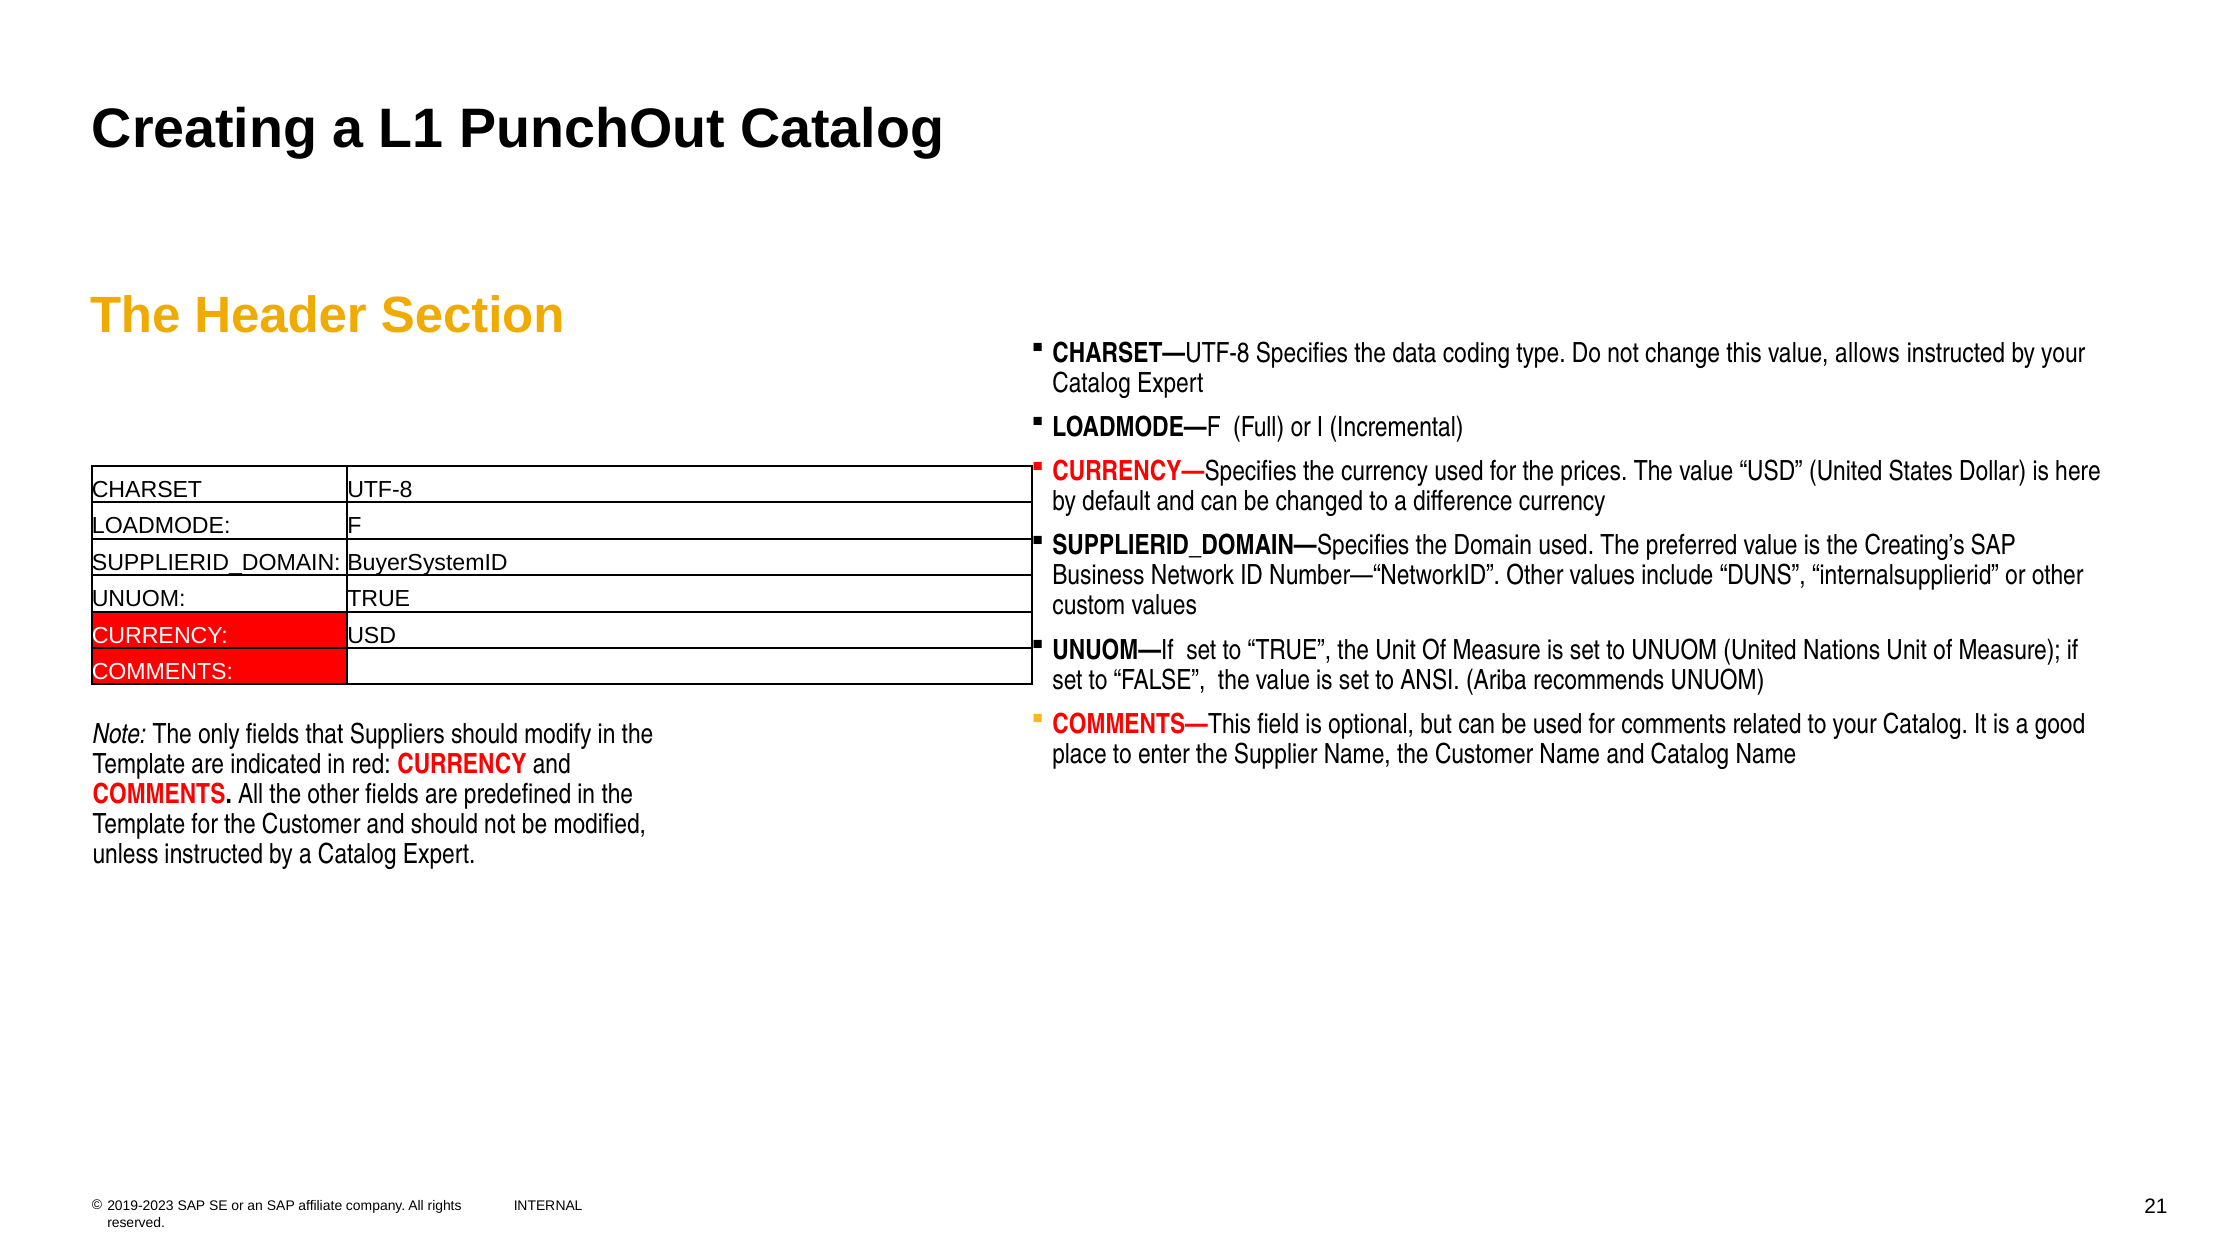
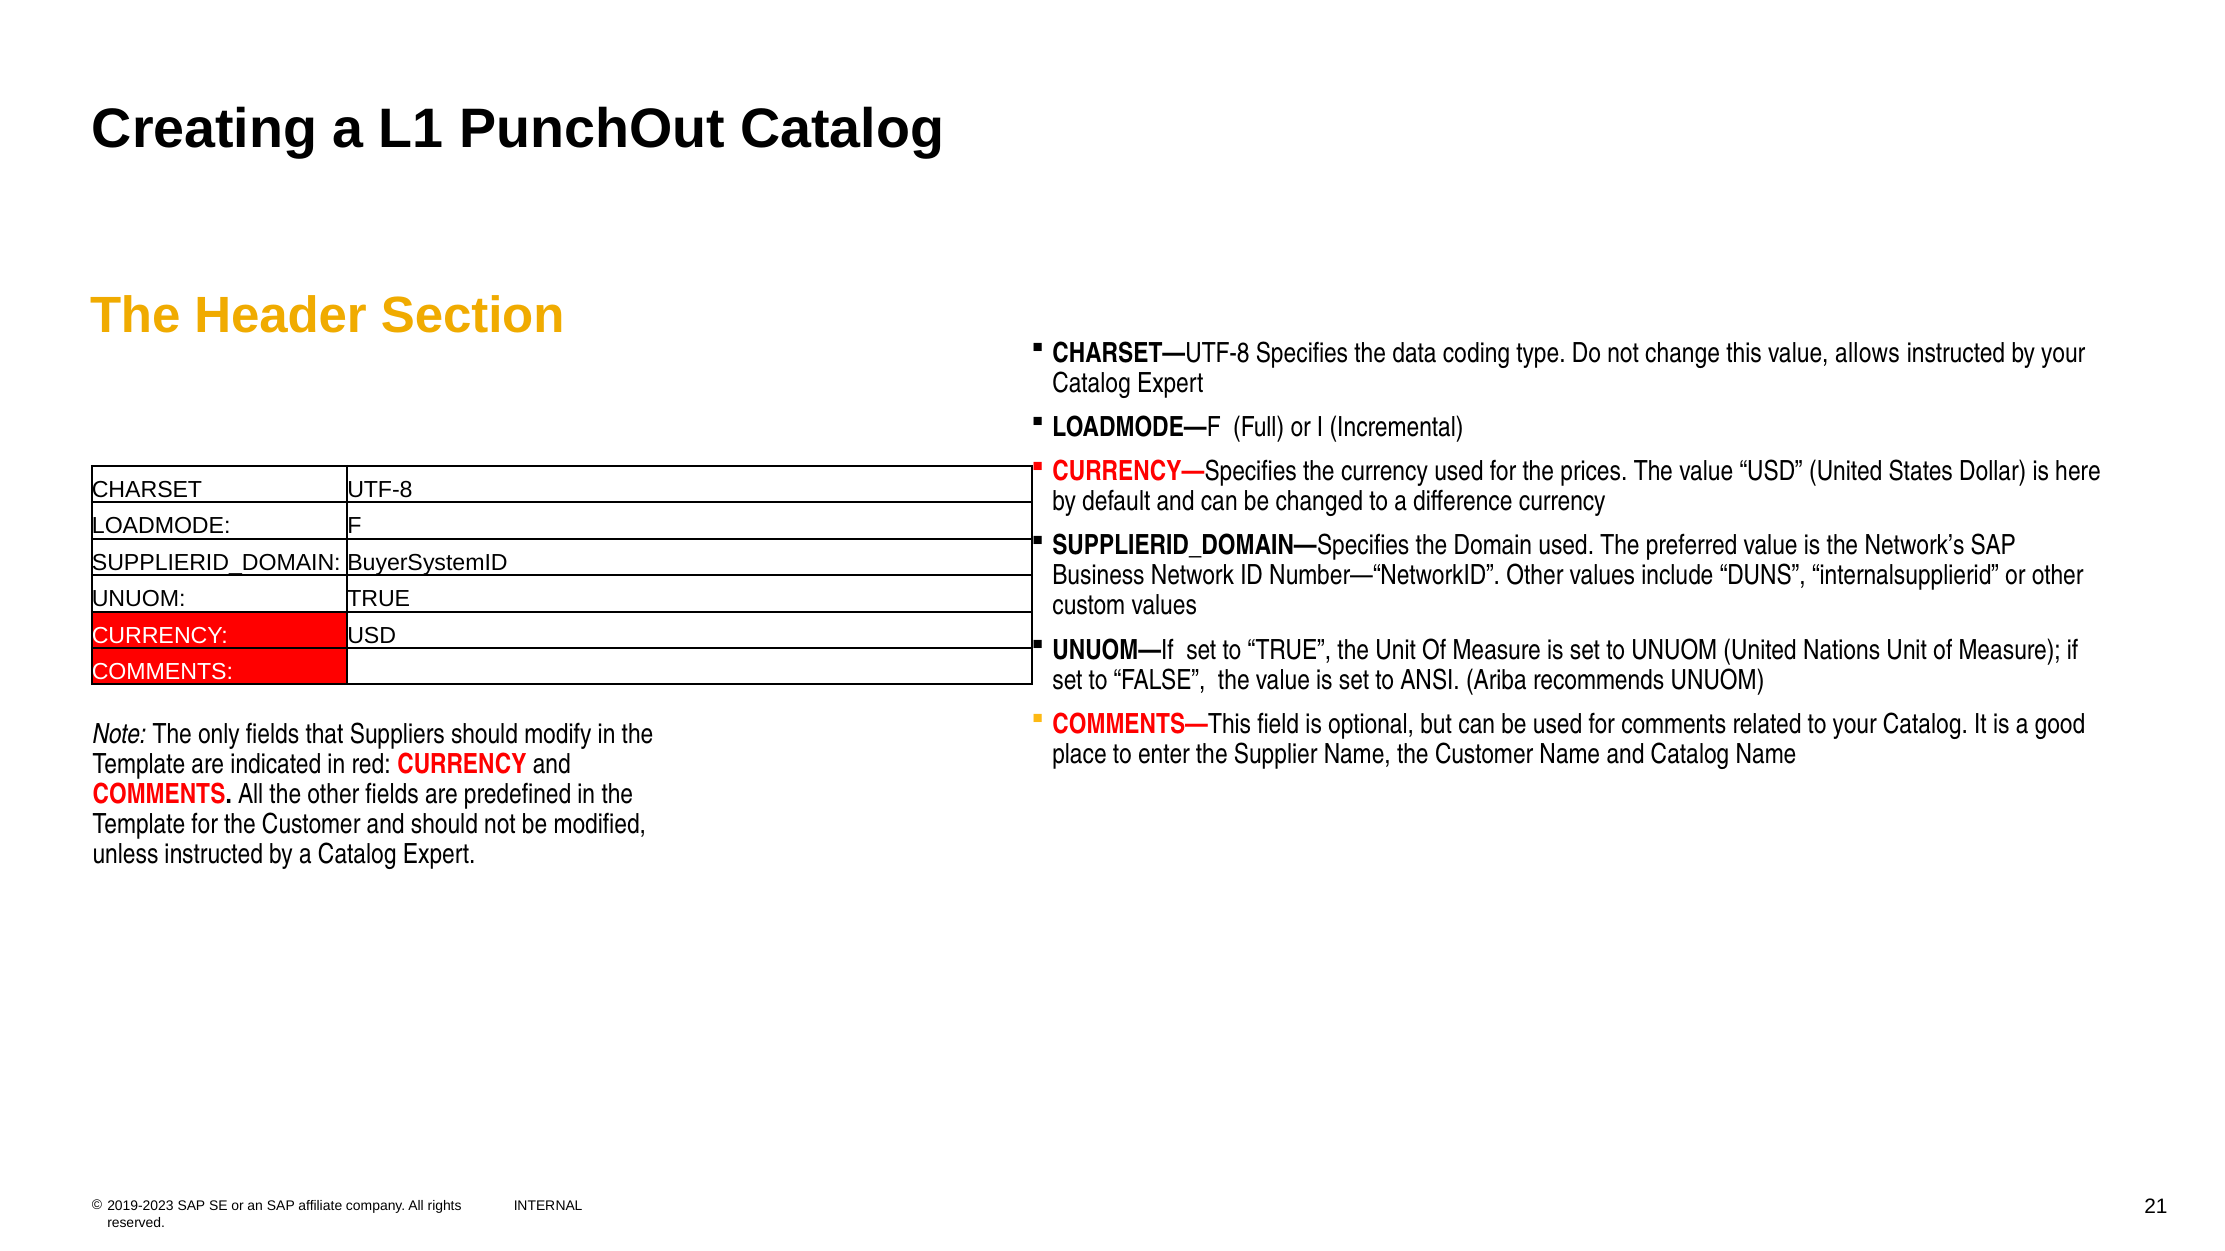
Creating’s: Creating’s -> Network’s (1915, 546)
